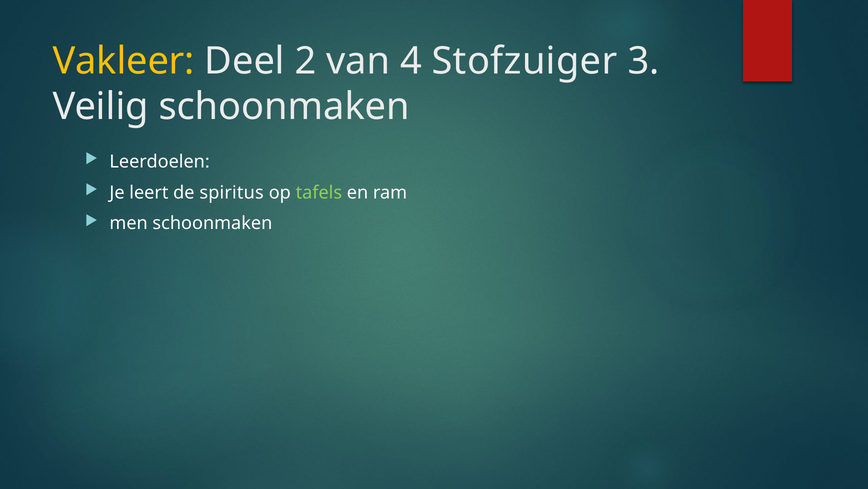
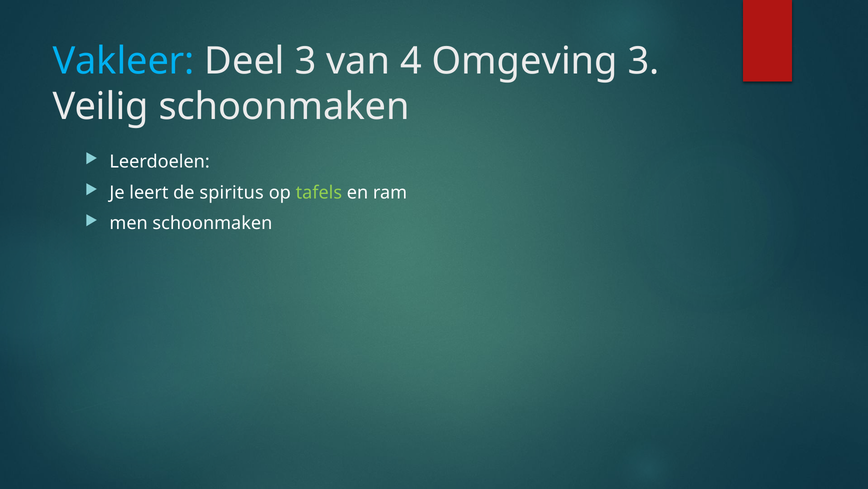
Vakleer colour: yellow -> light blue (124, 61)
Deel 2: 2 -> 3 (305, 61)
Stofzuiger: Stofzuiger -> Omgeving (525, 61)
